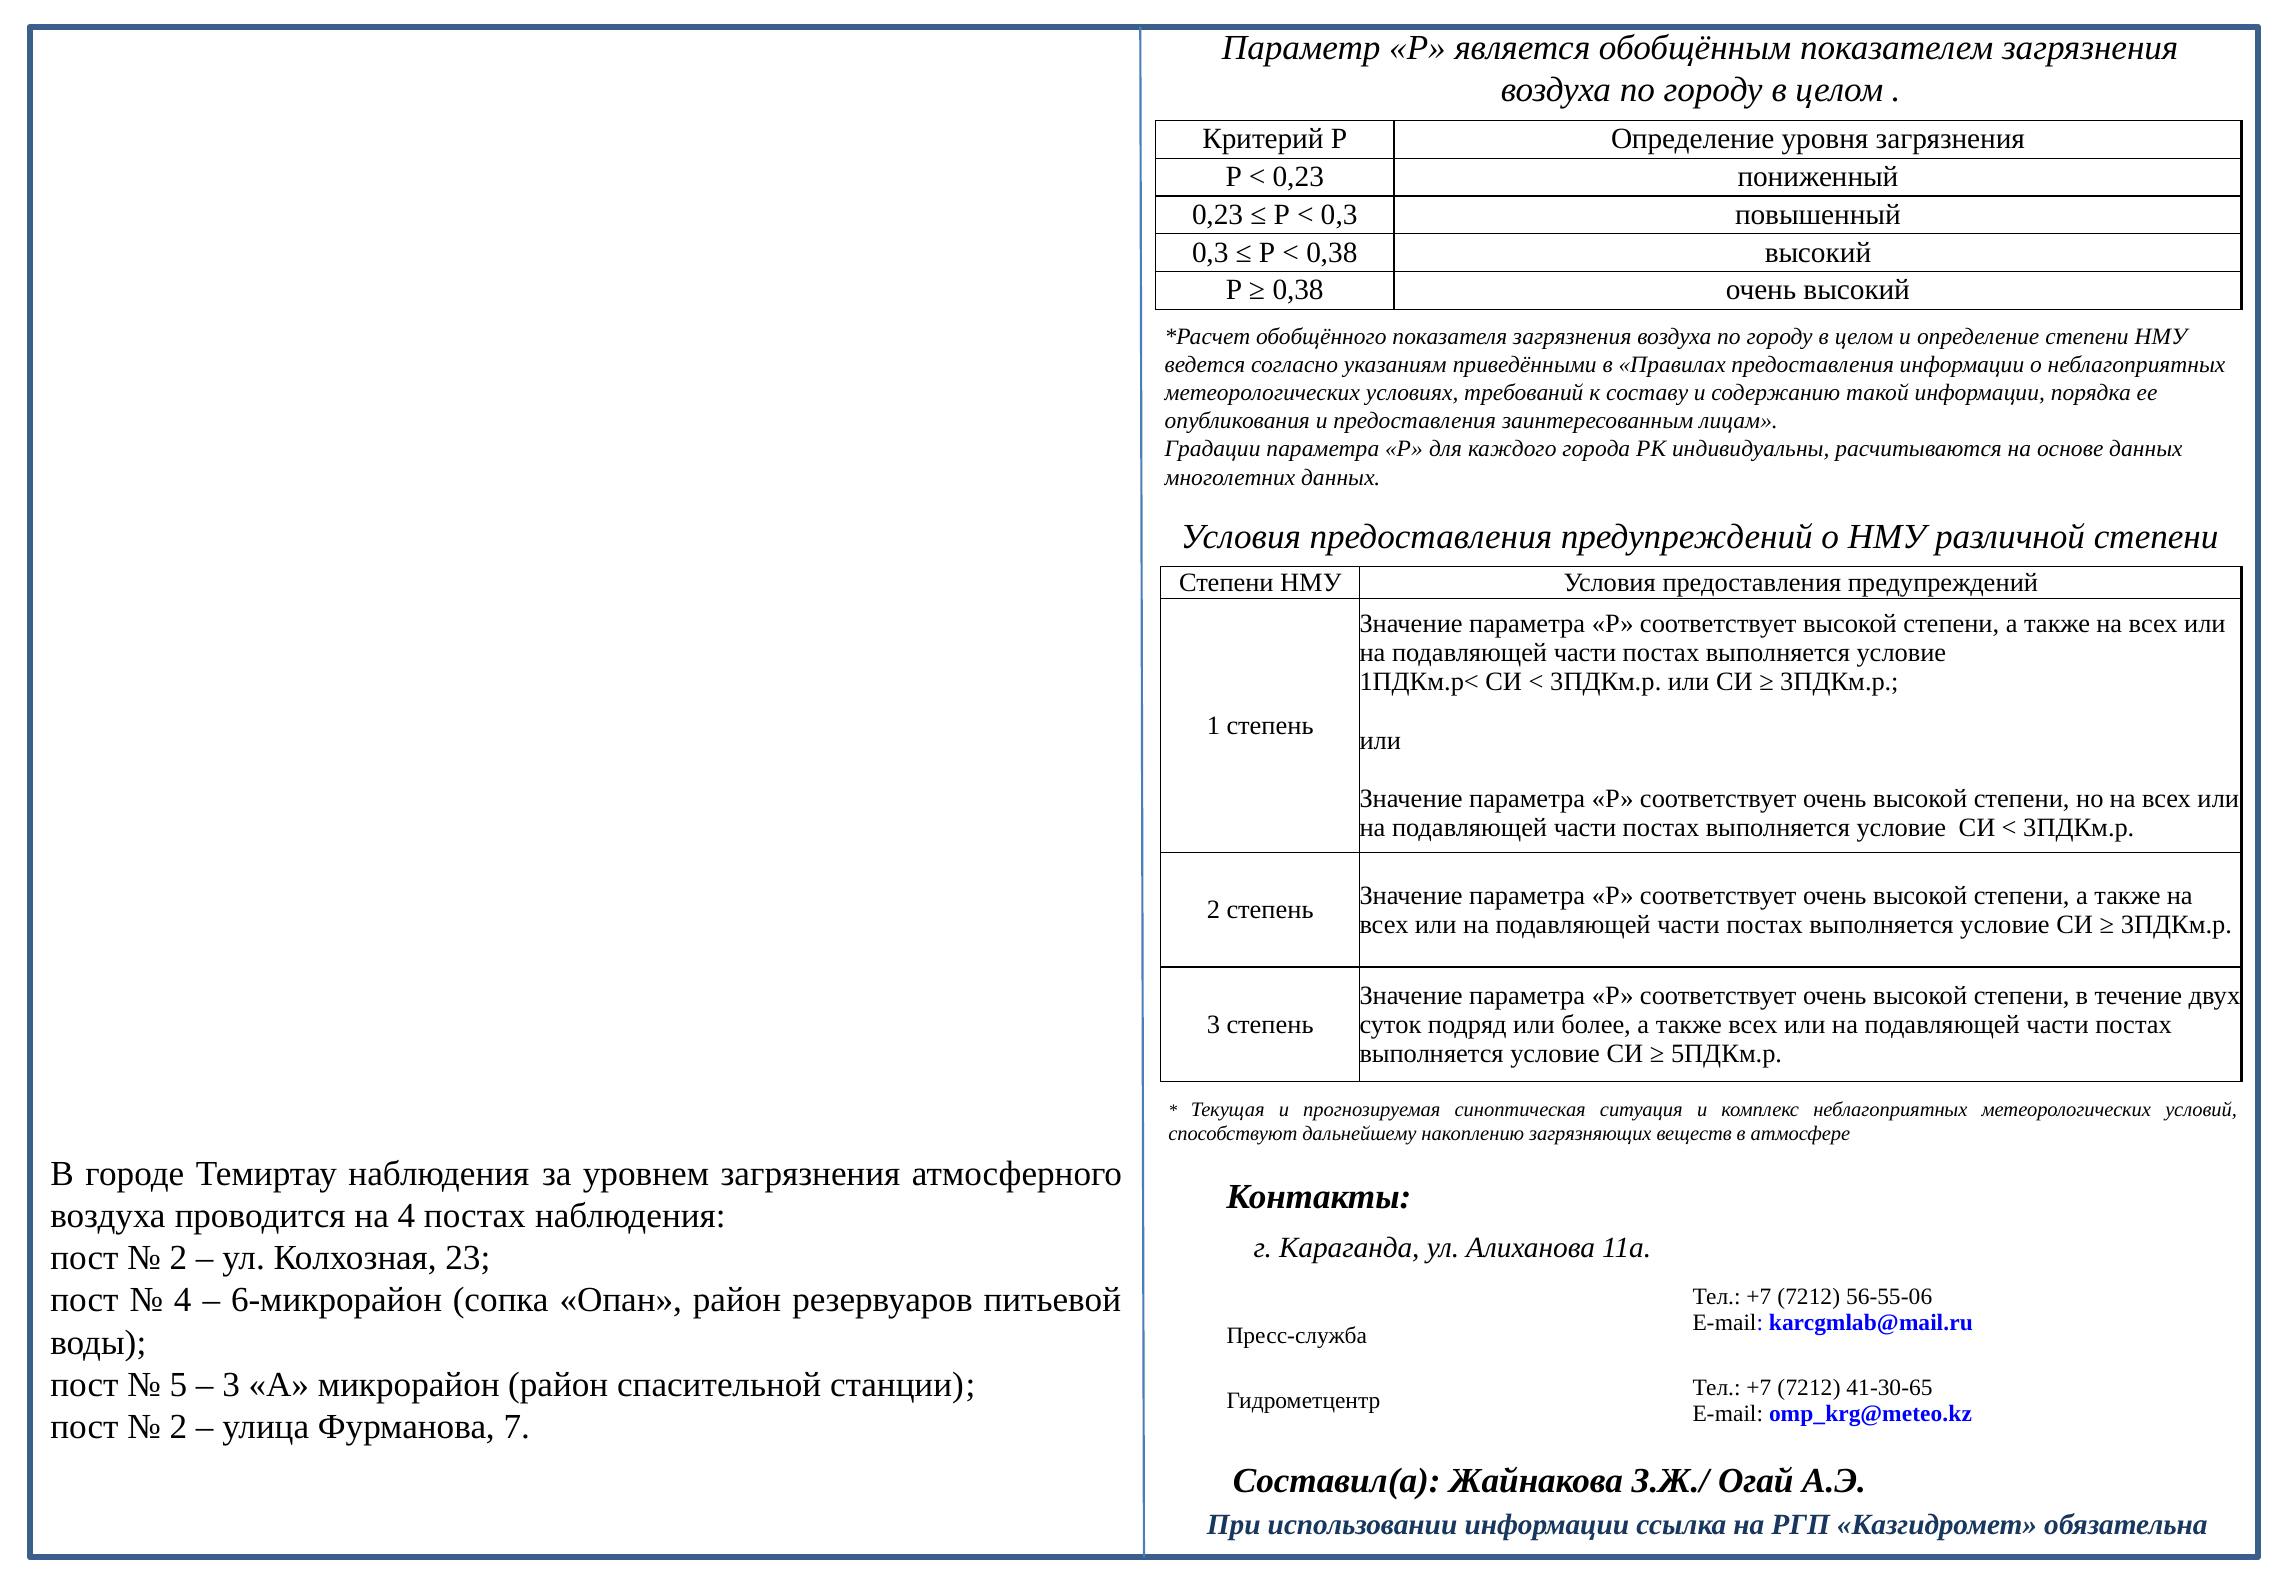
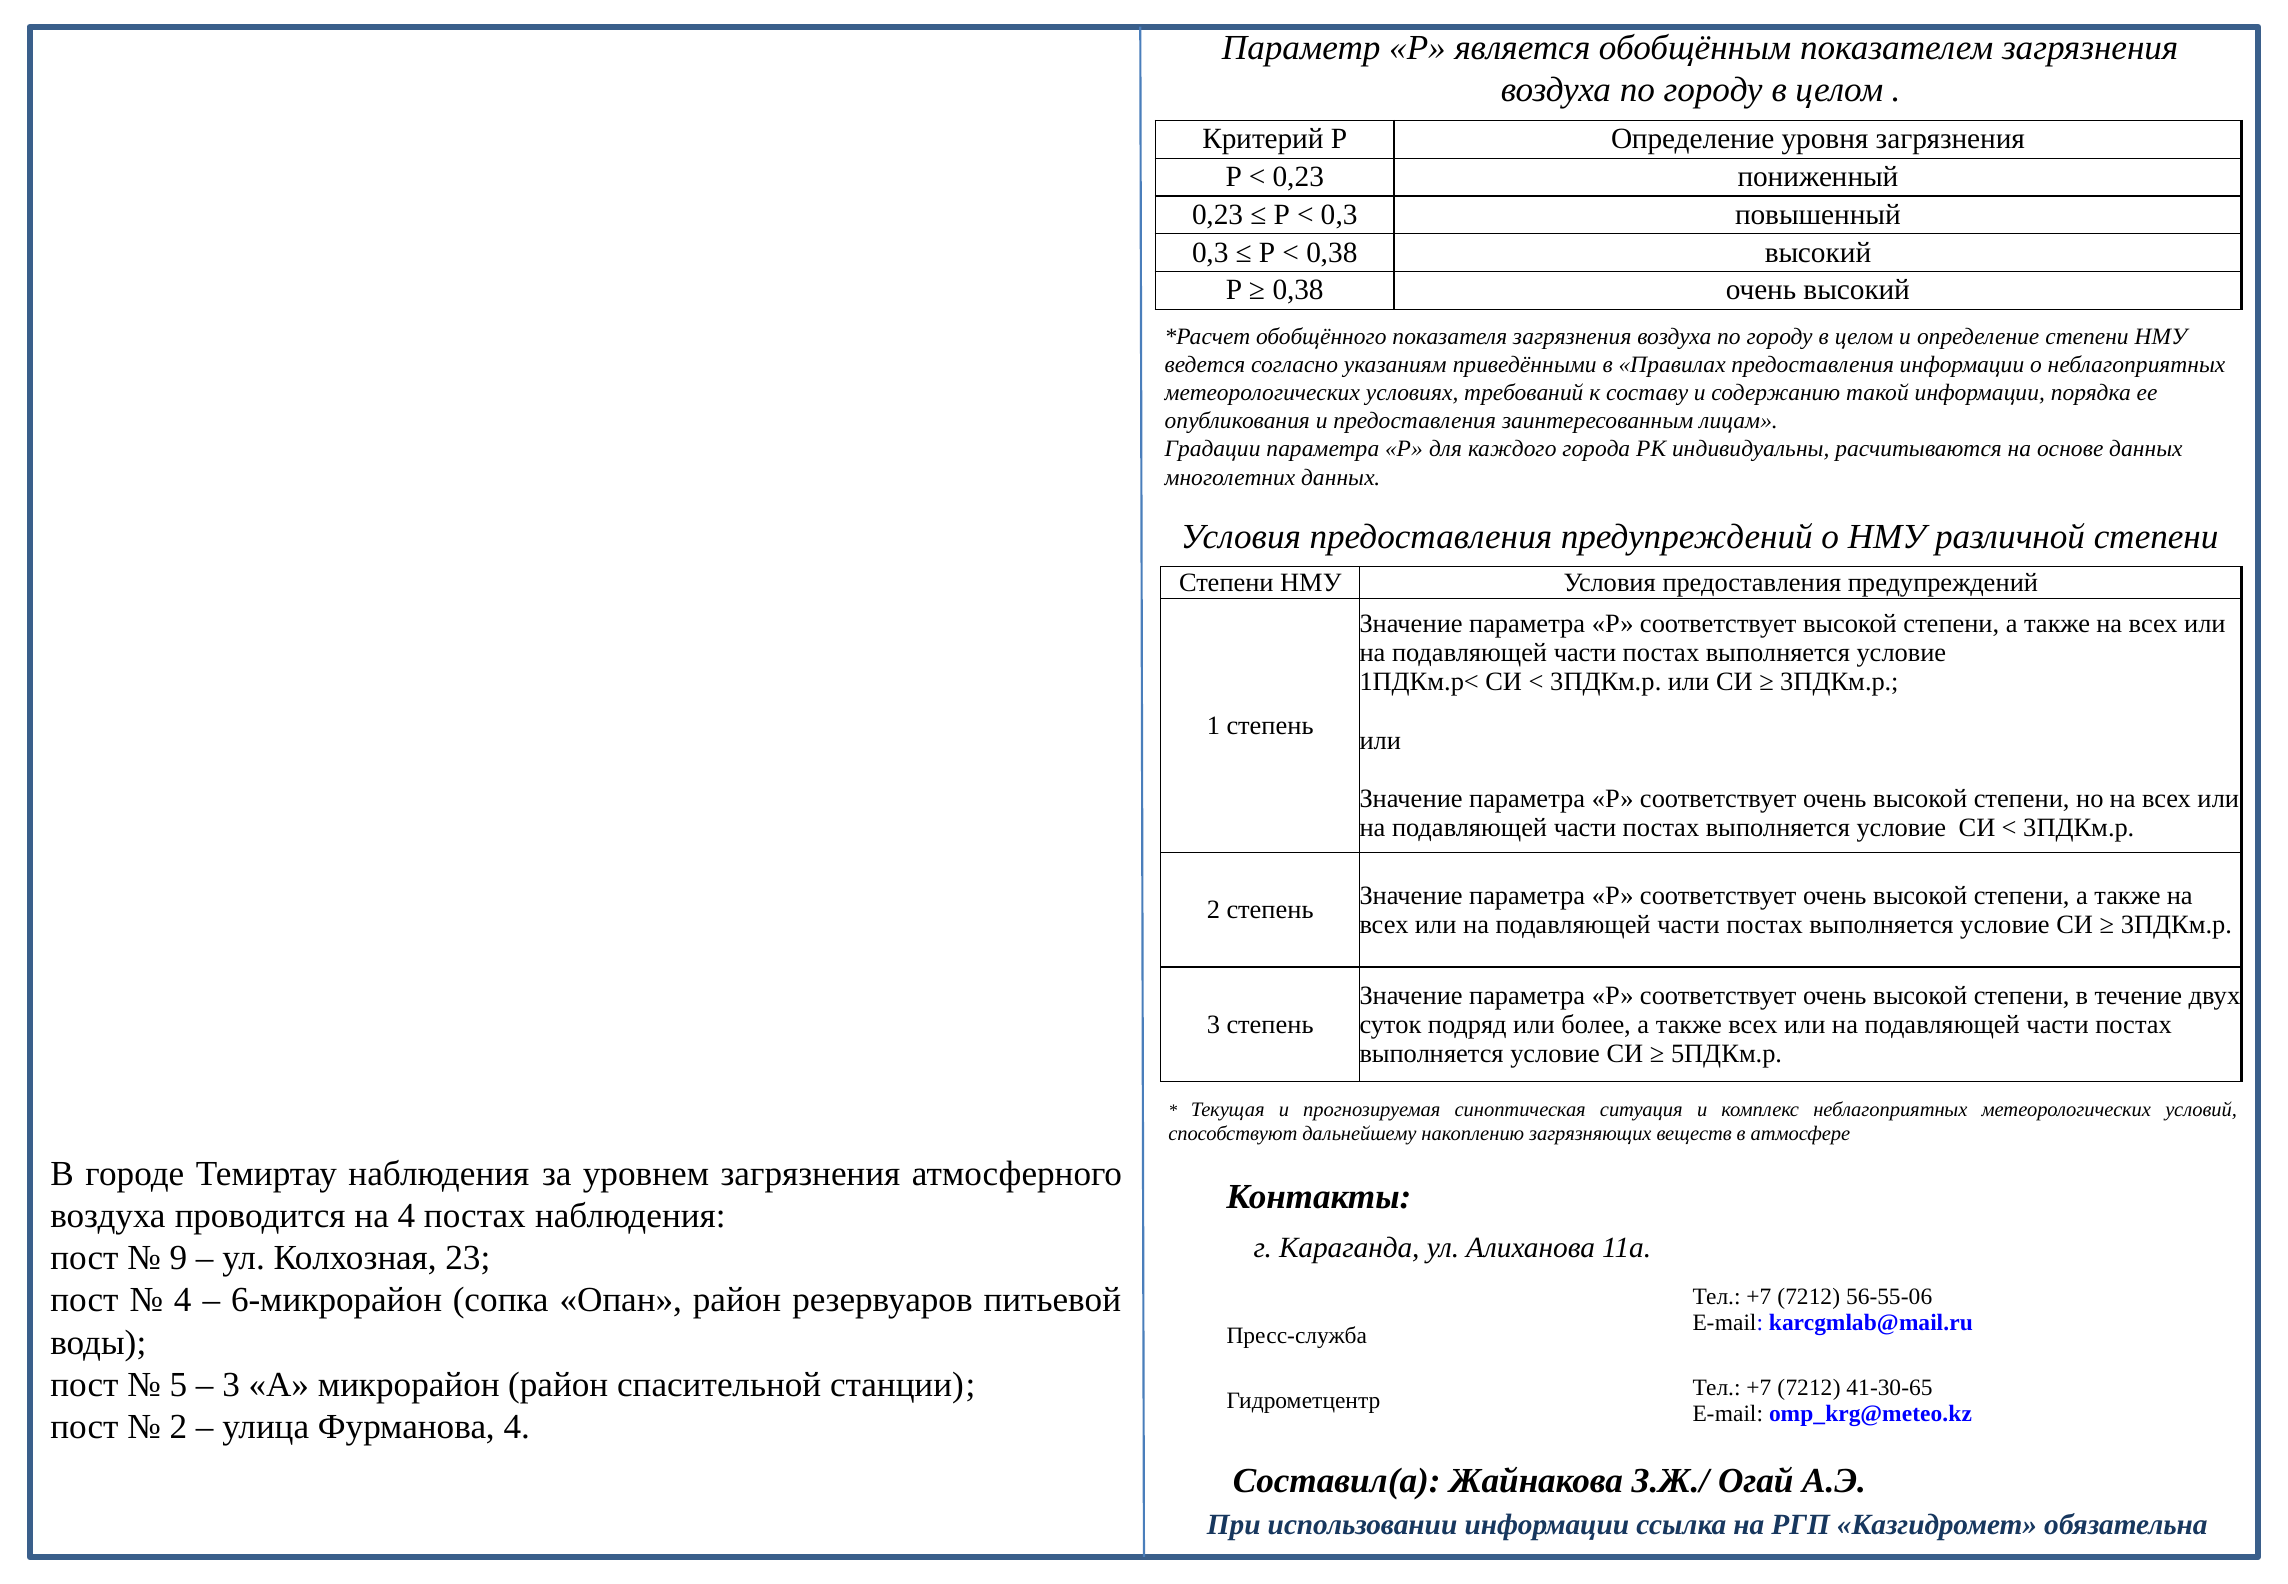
2: 2 -> 9 (178, 1258)
Фурманова 7: 7 -> 4 (517, 1427)
